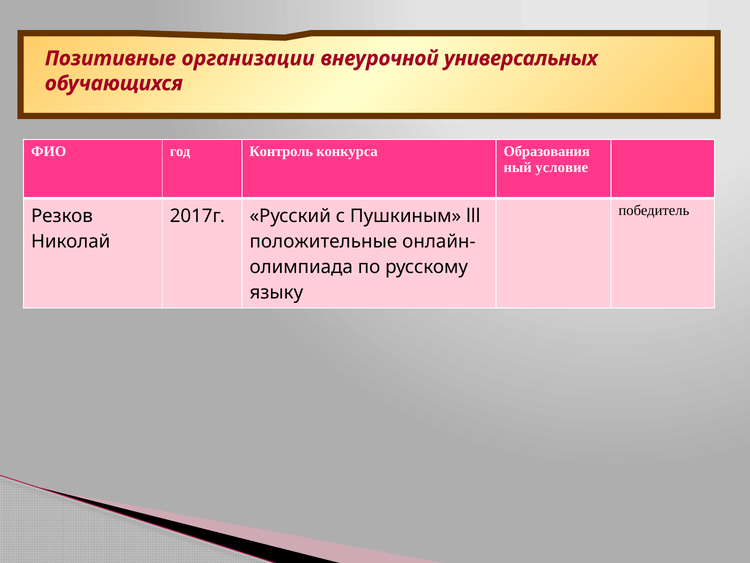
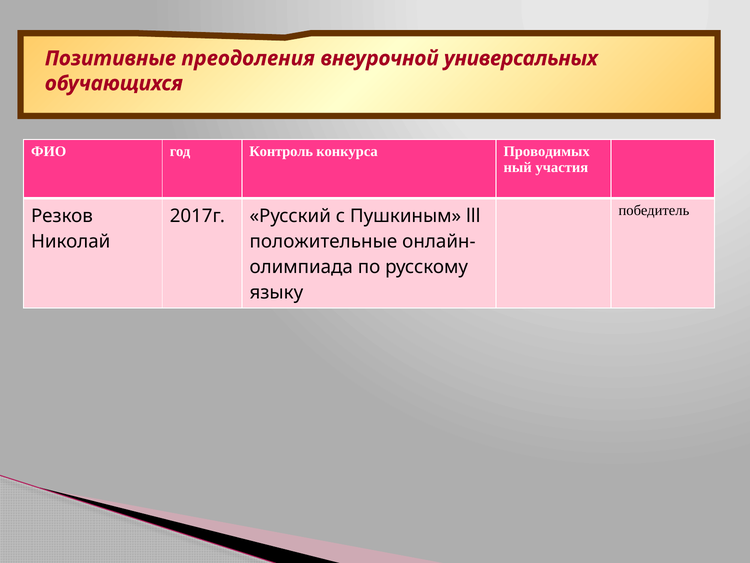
организации: организации -> преодоления (248, 58)
Образования: Образования -> Проводимых (547, 151)
условие: условие -> участия (562, 168)
